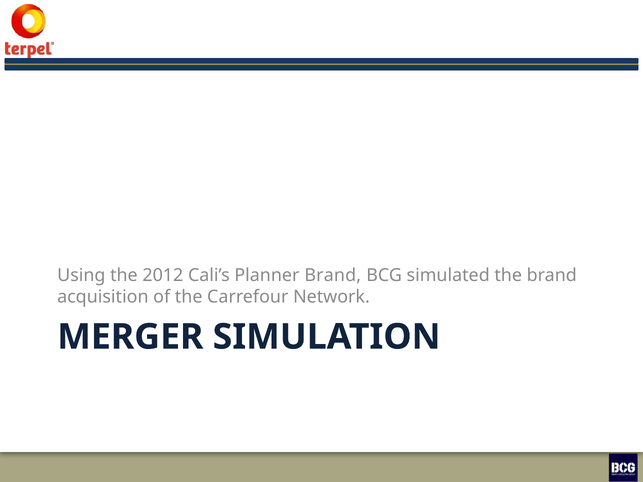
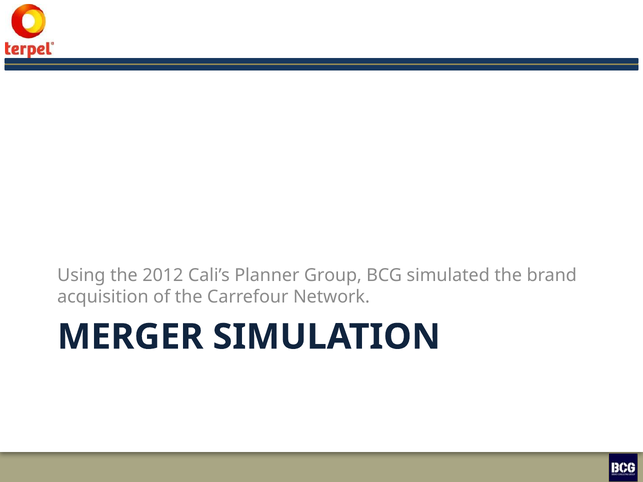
Planner Brand: Brand -> Group (333, 276)
